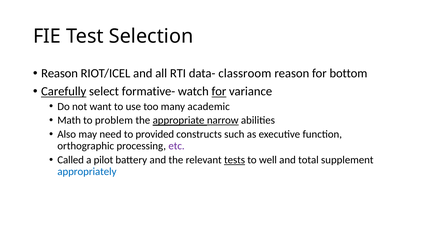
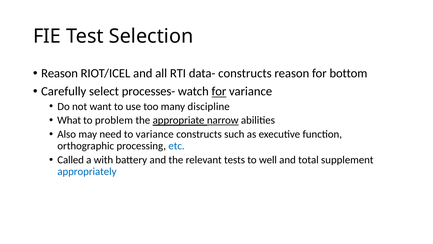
data- classroom: classroom -> constructs (245, 73)
Carefully underline: present -> none (64, 91)
formative-: formative- -> processes- (148, 91)
academic: academic -> discipline (209, 106)
Math: Math -> What (69, 120)
to provided: provided -> variance (155, 134)
etc colour: purple -> blue (177, 146)
pilot: pilot -> with (103, 160)
tests underline: present -> none (235, 160)
